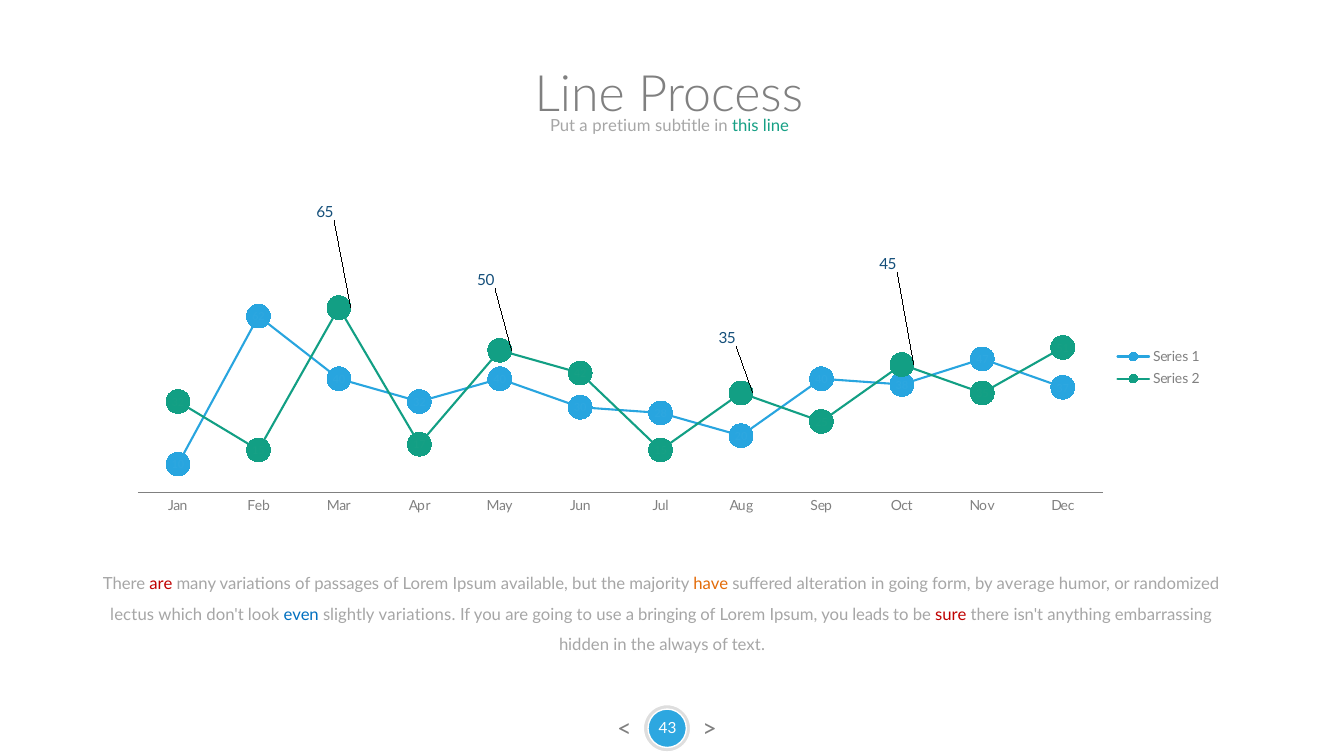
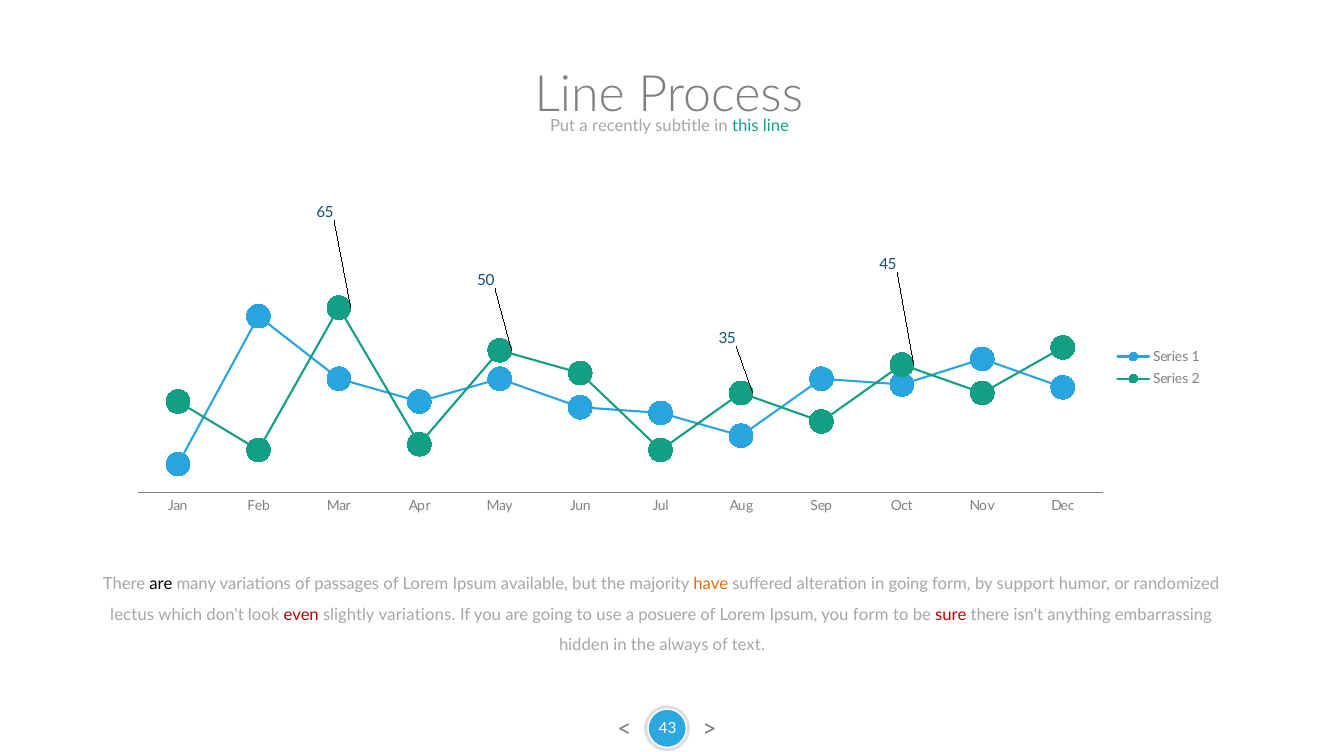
pretium: pretium -> recently (622, 126)
are colour: red -> black (161, 584)
average: average -> support (1026, 584)
even colour: blue -> red (301, 615)
bringing: bringing -> posuere (667, 615)
you leads: leads -> form (871, 615)
